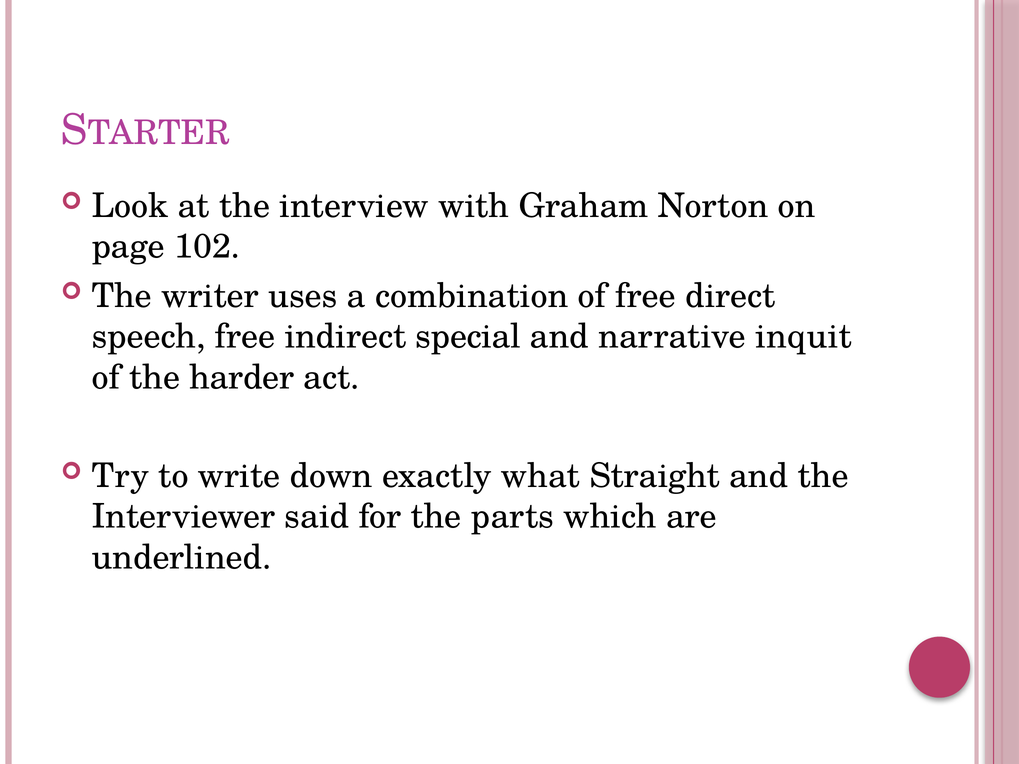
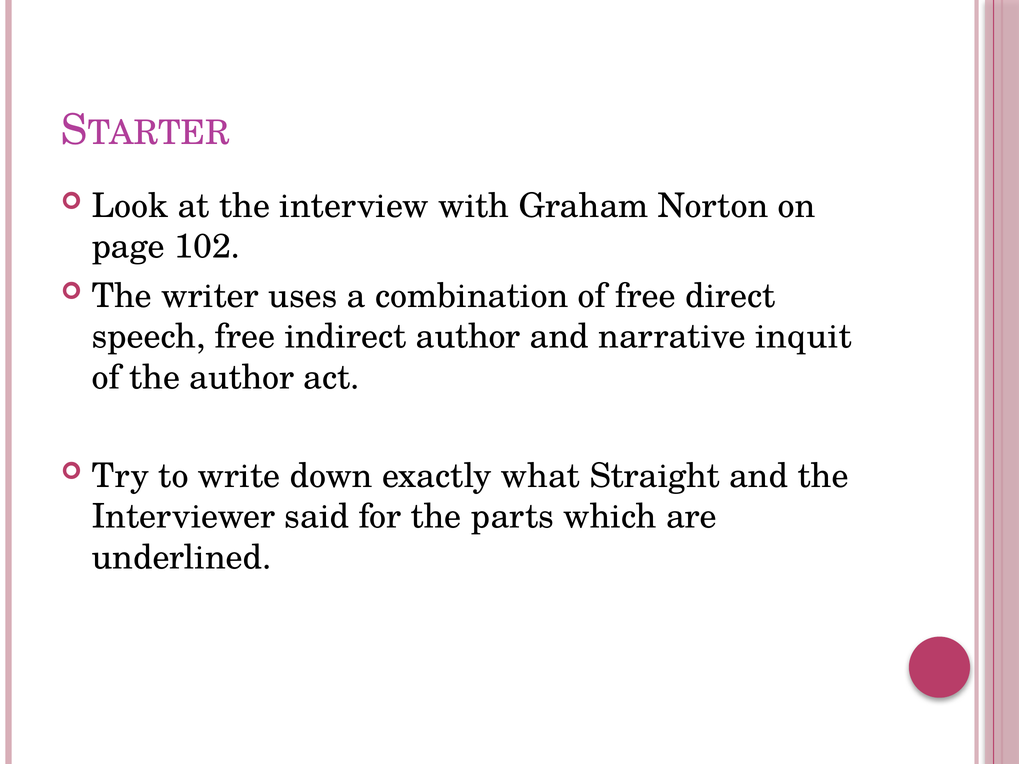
indirect special: special -> author (468, 337)
the harder: harder -> author (242, 378)
